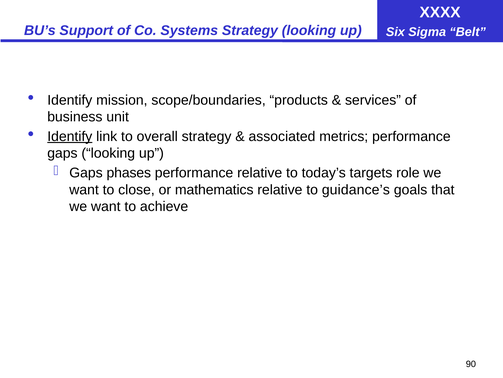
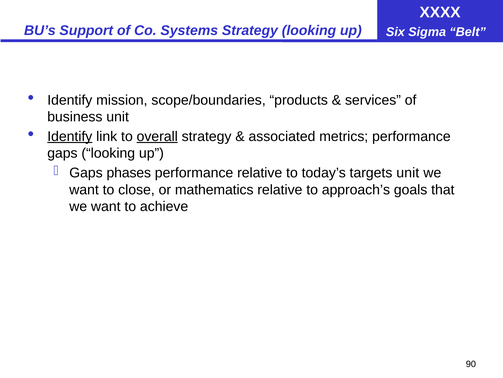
overall underline: none -> present (157, 136)
targets role: role -> unit (408, 173)
guidance’s: guidance’s -> approach’s (356, 189)
